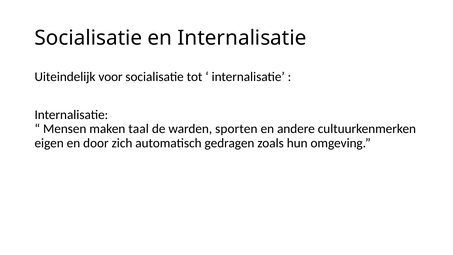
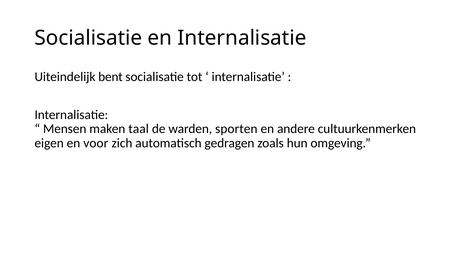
voor: voor -> bent (110, 77)
door: door -> voor (96, 143)
